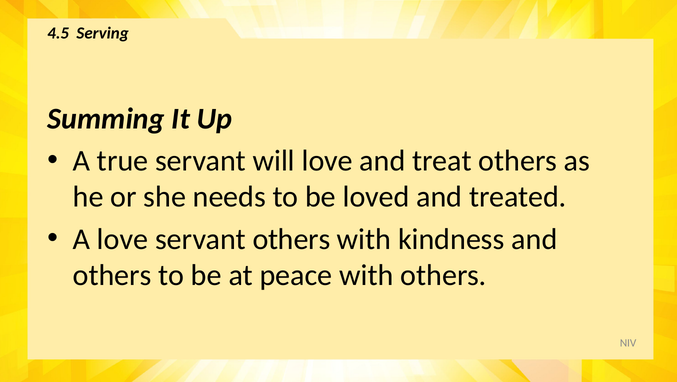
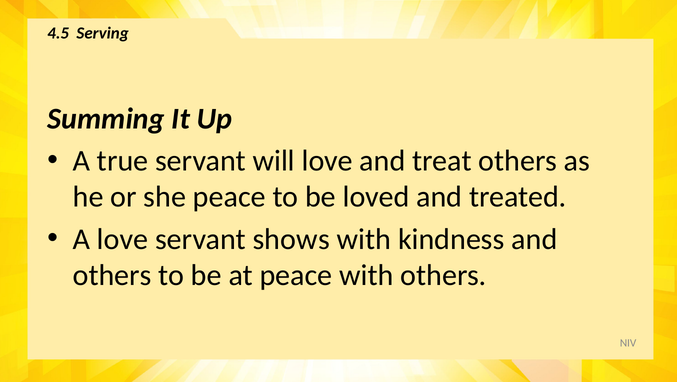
she needs: needs -> peace (229, 197)
servant others: others -> shows (291, 239)
